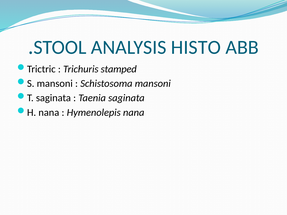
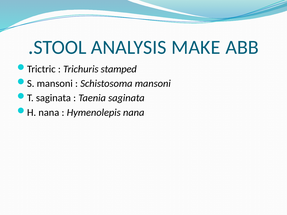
HISTO: HISTO -> MAKE (196, 47)
